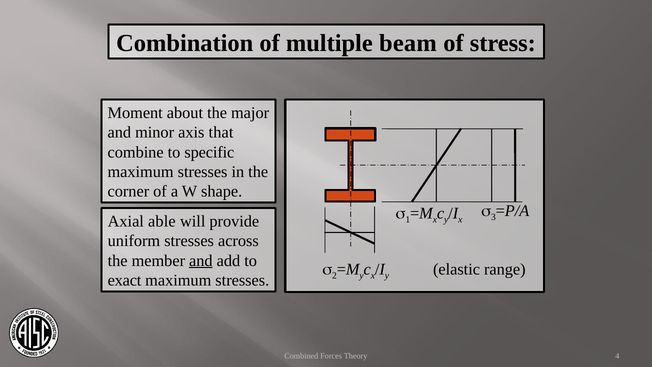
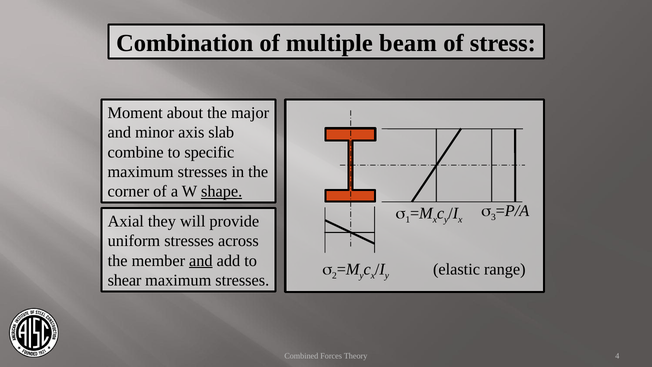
that: that -> slab (221, 133)
shape underline: none -> present (222, 191)
able: able -> they (162, 221)
exact: exact -> shear (125, 280)
